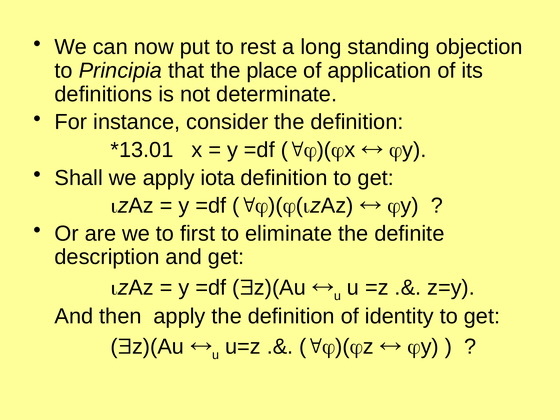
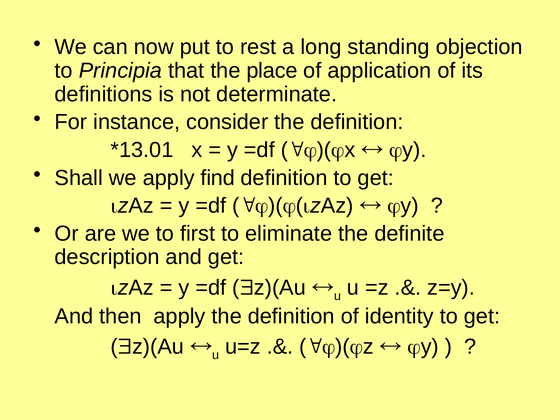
iota: iota -> find (218, 178)
